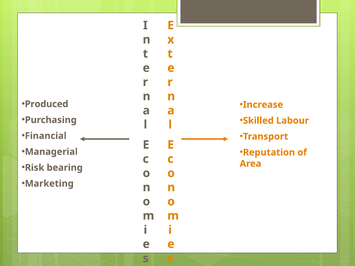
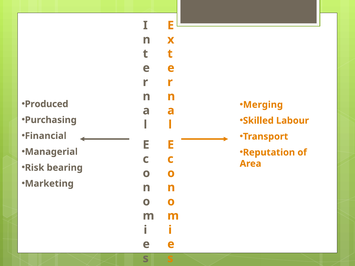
Increase: Increase -> Merging (263, 105)
